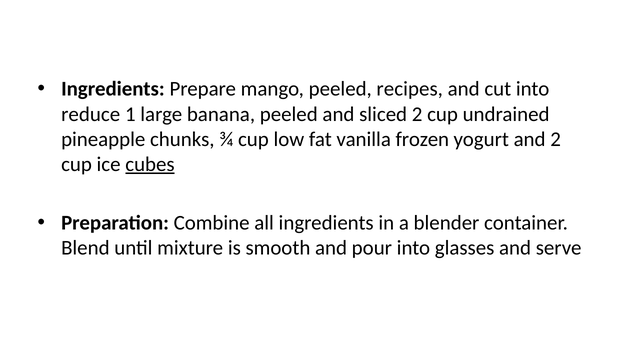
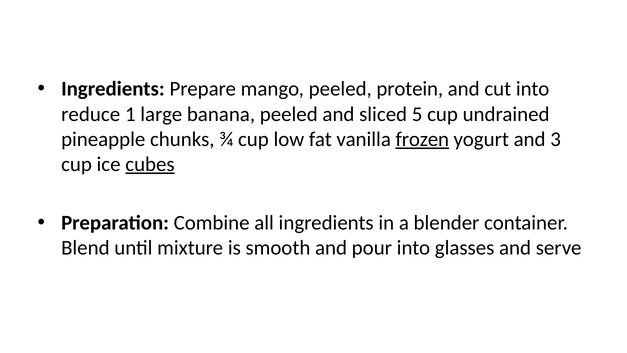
recipes: recipes -> protein (410, 89)
sliced 2: 2 -> 5 (417, 114)
frozen underline: none -> present (422, 139)
and 2: 2 -> 3 (556, 139)
